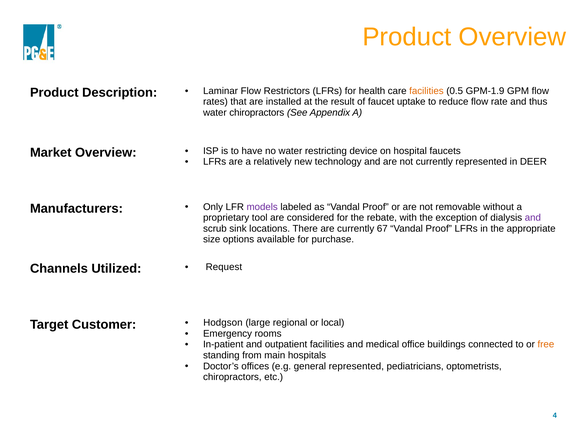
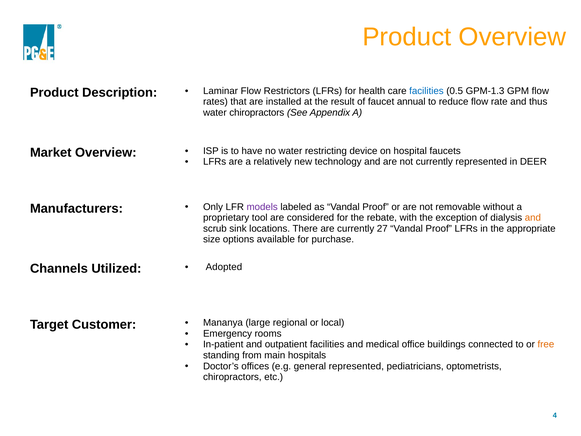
facilities colour: orange -> blue (426, 91)
GPM-1.9: GPM-1.9 -> GPM-1.3 (485, 91)
uptake: uptake -> annual (411, 102)
and colour: purple -> orange (533, 218)
67: 67 -> 27 (382, 228)
Request: Request -> Adopted (224, 267)
Hodgson: Hodgson -> Mananya (223, 323)
